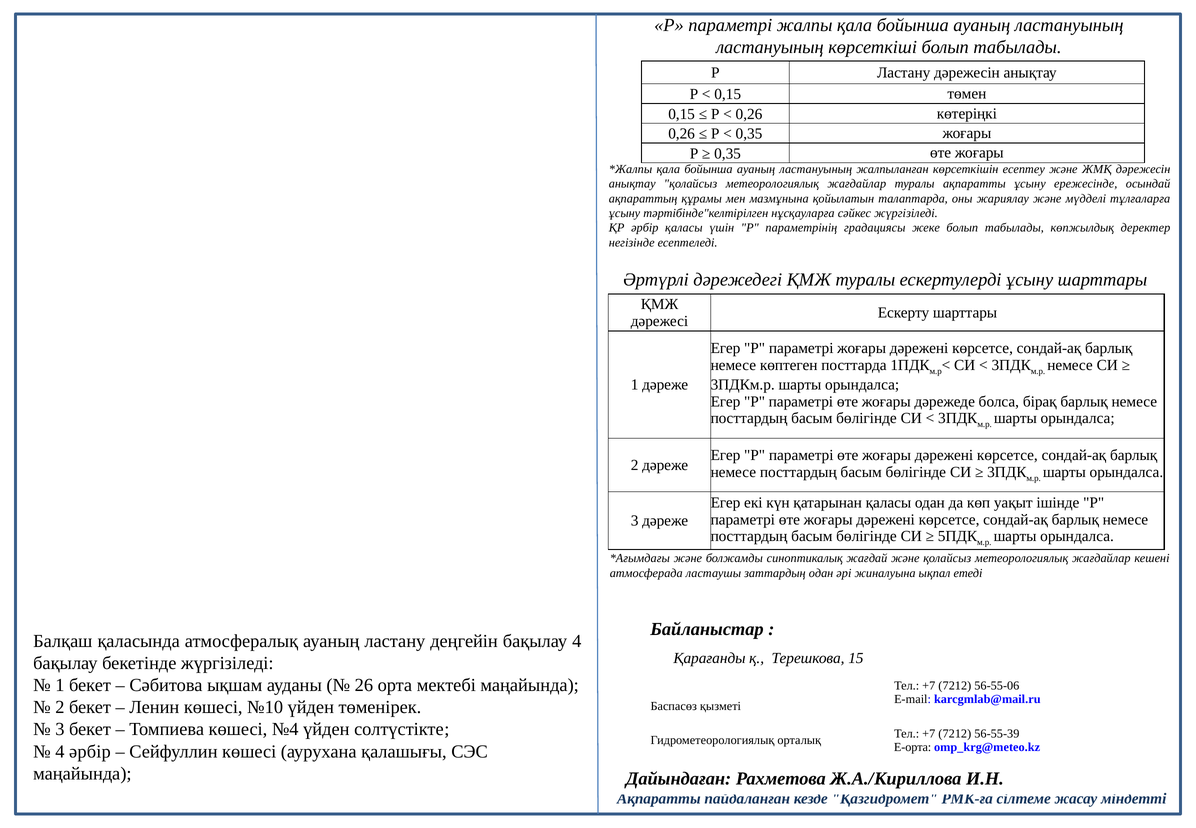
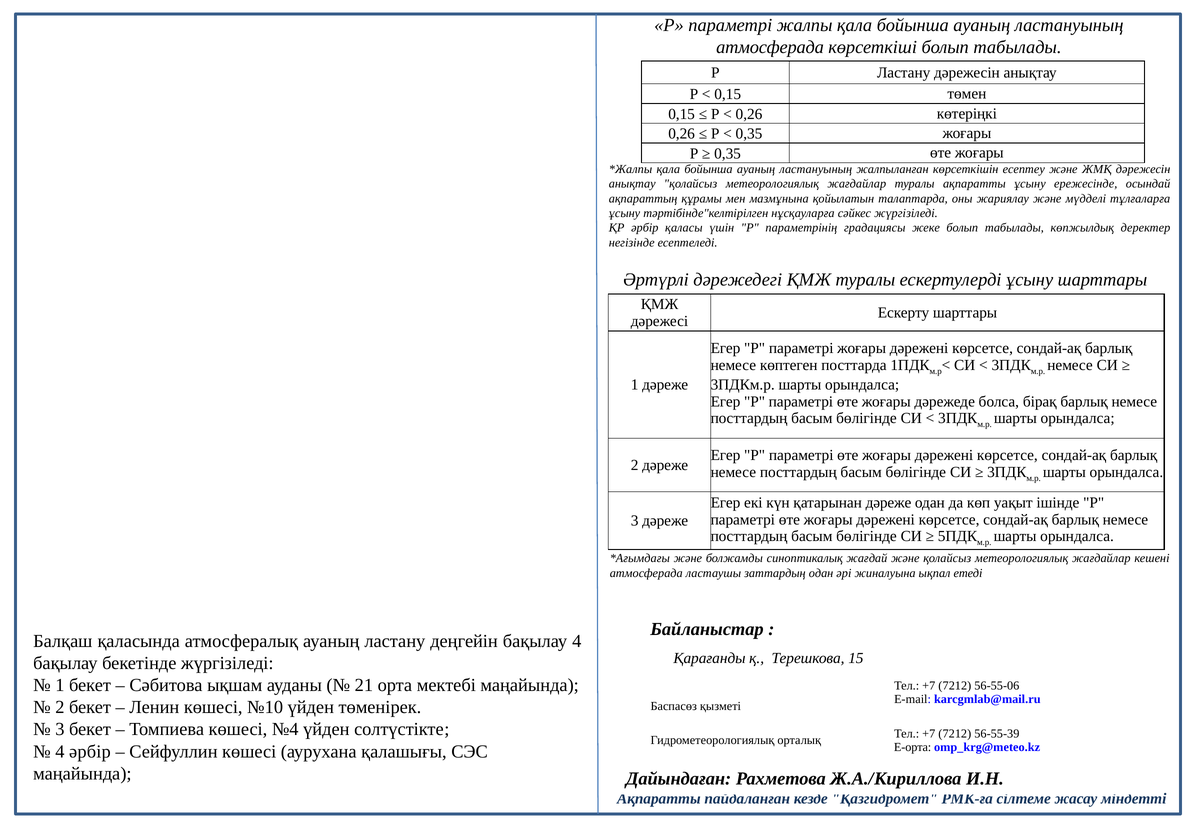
ластануының: ластануының -> атмосферада (770, 47)
қатарынан қаласы: қаласы -> дәреже (888, 503)
26: 26 -> 21 (364, 685)
